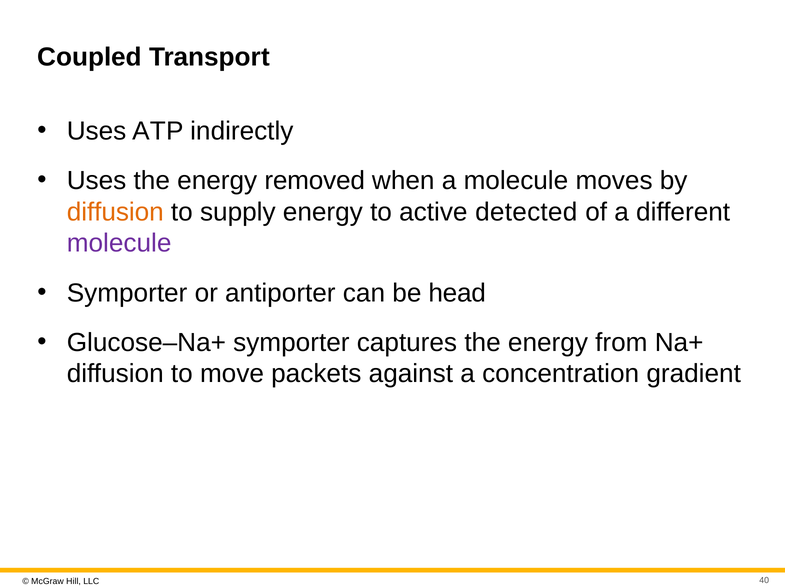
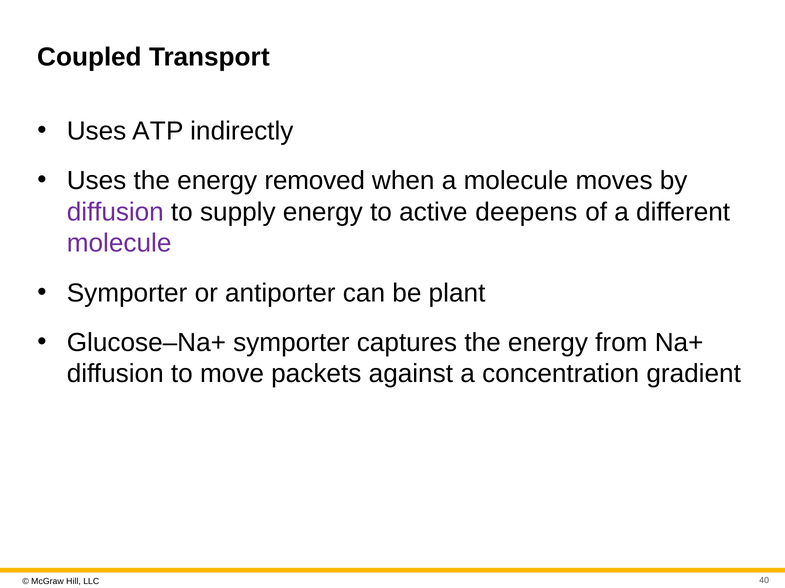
diffusion colour: orange -> purple (115, 212)
detected: detected -> deepens (526, 212)
head: head -> plant (457, 293)
